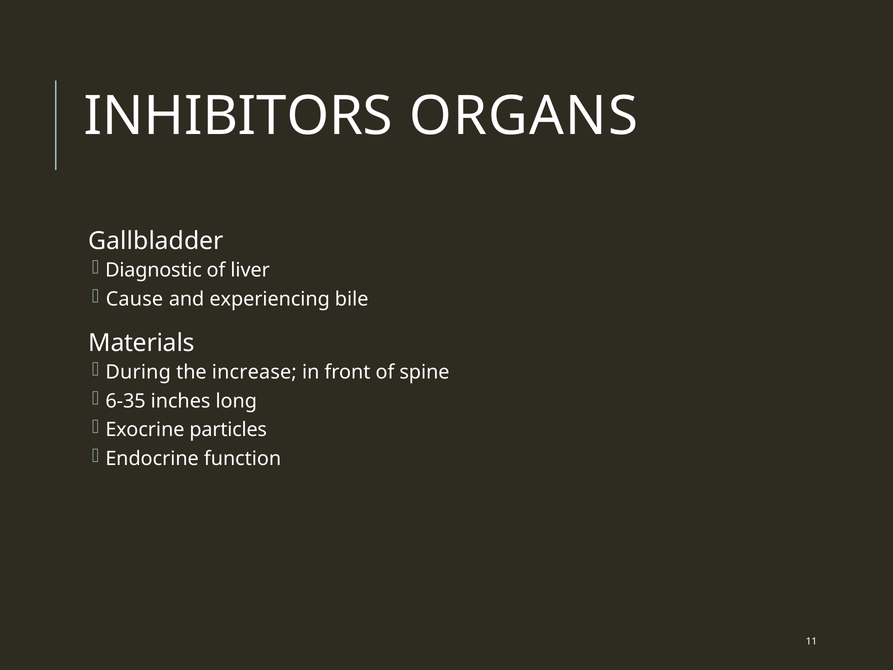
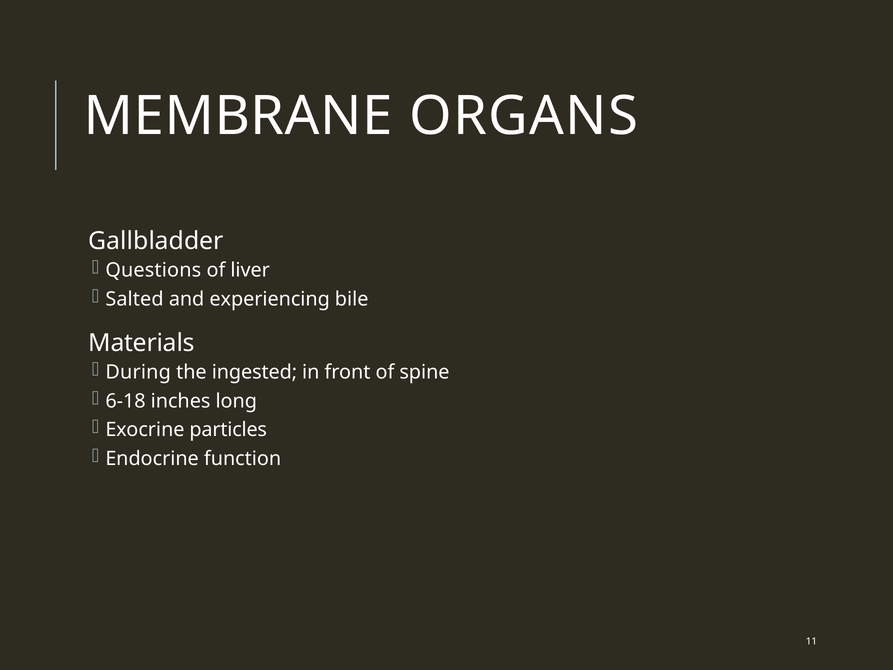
INHIBITORS: INHIBITORS -> MEMBRANE (238, 116)
Diagnostic: Diagnostic -> Questions (153, 270)
Cause: Cause -> Salted (134, 299)
increase: increase -> ingested (254, 372)
6-35: 6-35 -> 6-18 (126, 401)
